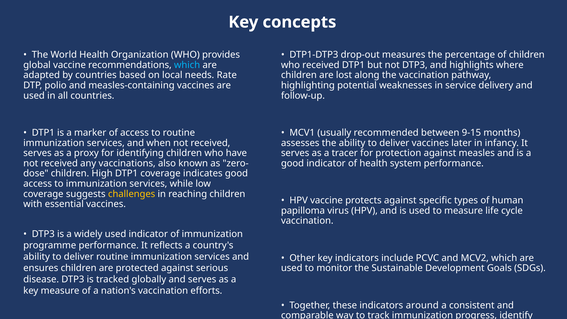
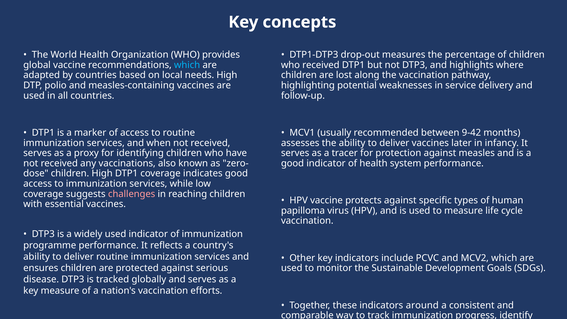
needs Rate: Rate -> High (227, 75)
9-15: 9-15 -> 9-42 (471, 133)
challenges colour: yellow -> pink (132, 194)
